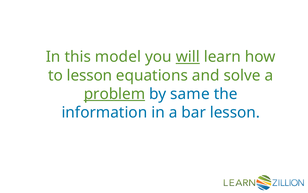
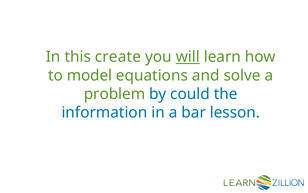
model: model -> create (118, 57)
to lesson: lesson -> model (89, 75)
problem underline: present -> none (114, 94)
same: same -> could (190, 94)
